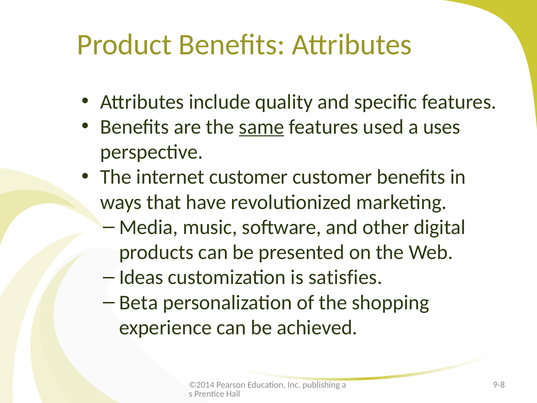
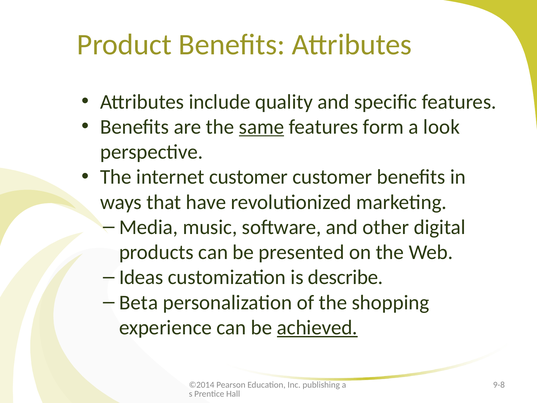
used: used -> form (383, 127)
uses: uses -> look (442, 127)
satisfies: satisfies -> describe (346, 277)
achieved underline: none -> present (317, 327)
